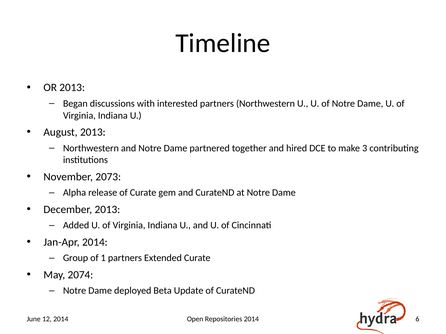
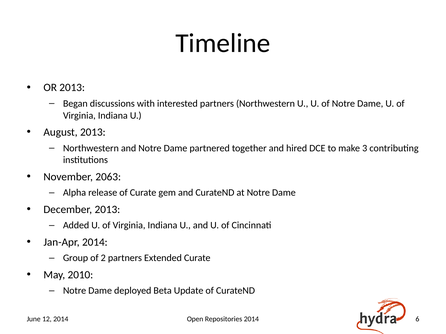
2073: 2073 -> 2063 (108, 177)
1: 1 -> 2 (103, 258)
2074: 2074 -> 2010 (80, 275)
